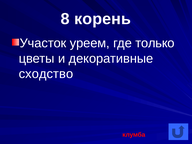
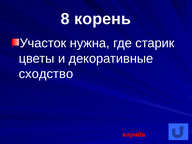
уреем: уреем -> нужна (90, 43)
только: только -> старик (155, 43)
